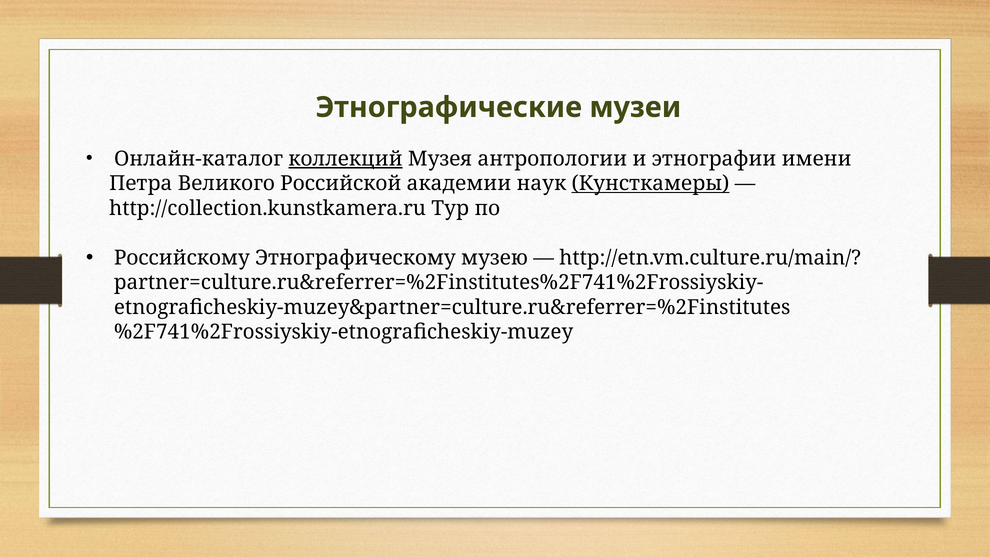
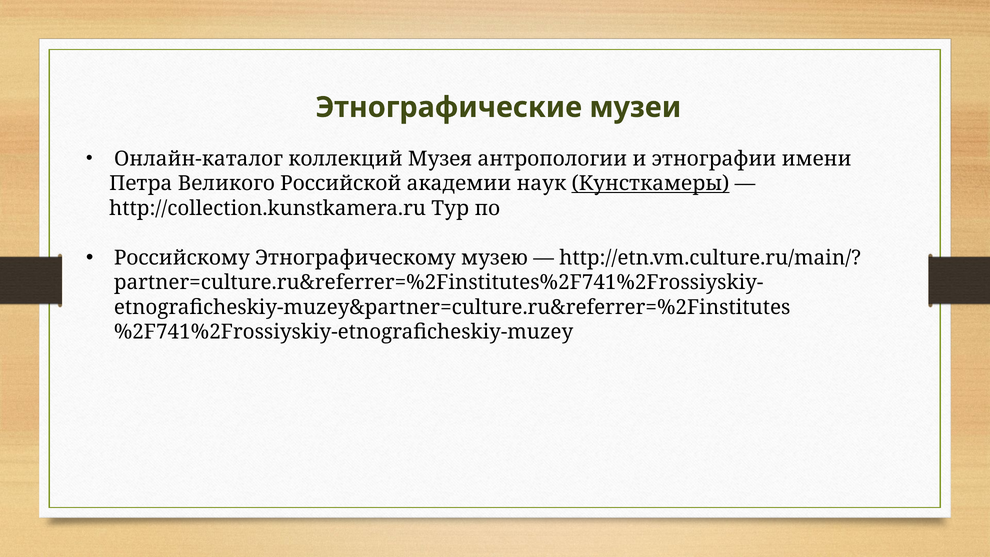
коллекций underline: present -> none (345, 159)
